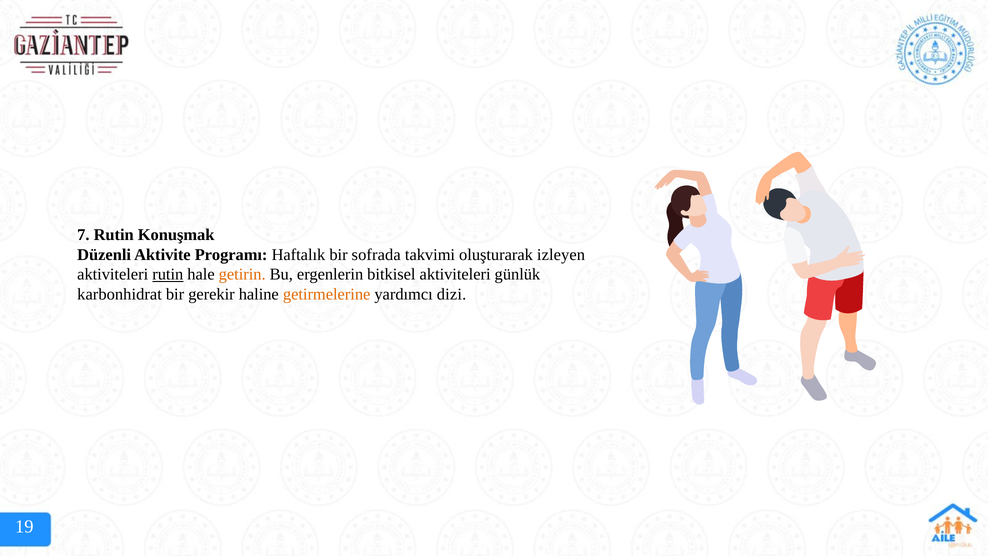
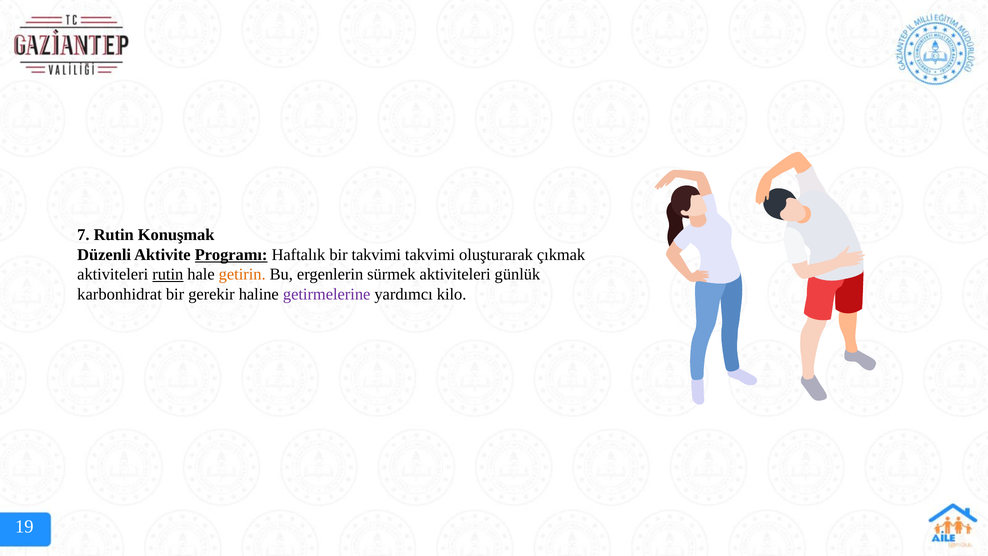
Programı underline: none -> present (231, 255)
bir sofrada: sofrada -> takvimi (376, 255)
izleyen: izleyen -> çıkmak (561, 255)
bitkisel: bitkisel -> sürmek (391, 274)
getirmelerine colour: orange -> purple (327, 294)
dizi: dizi -> kilo (452, 294)
